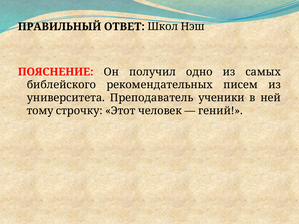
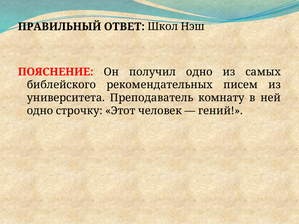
ученики: ученики -> комнату (221, 98)
тому: тому -> одно (40, 111)
